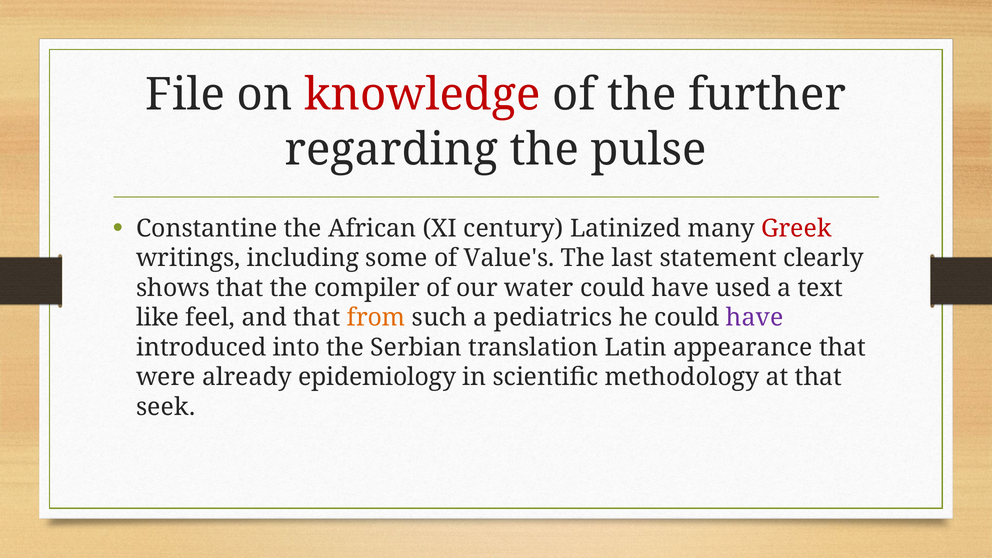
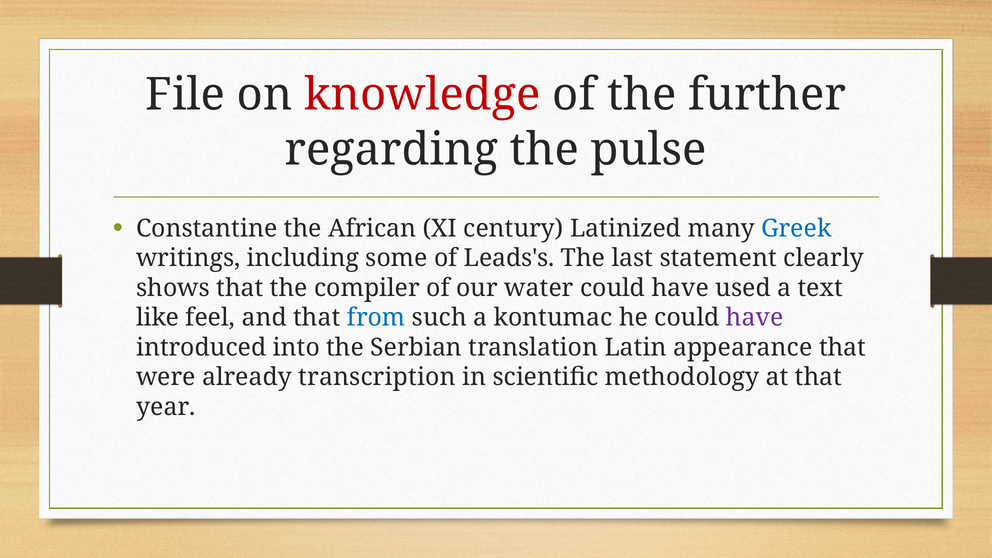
Greek colour: red -> blue (796, 228)
Value's: Value's -> Leads's (509, 258)
from colour: orange -> blue (376, 318)
pediatrics: pediatrics -> kontumac (553, 318)
epidemiology: epidemiology -> transcription (377, 377)
seek: seek -> year (166, 407)
